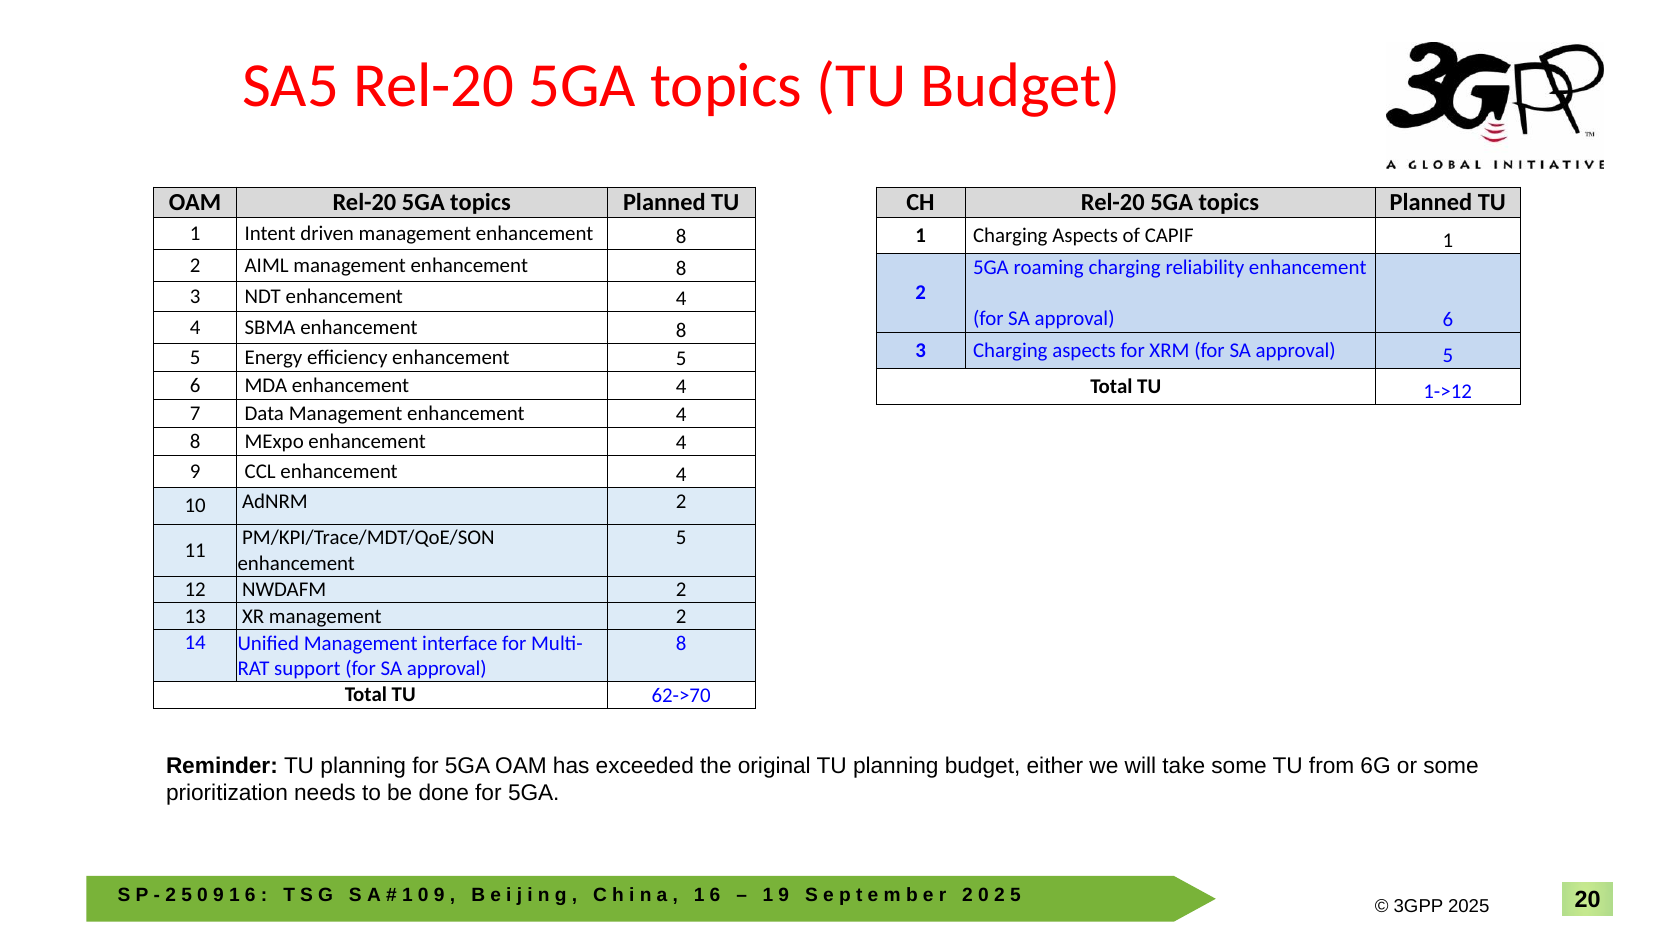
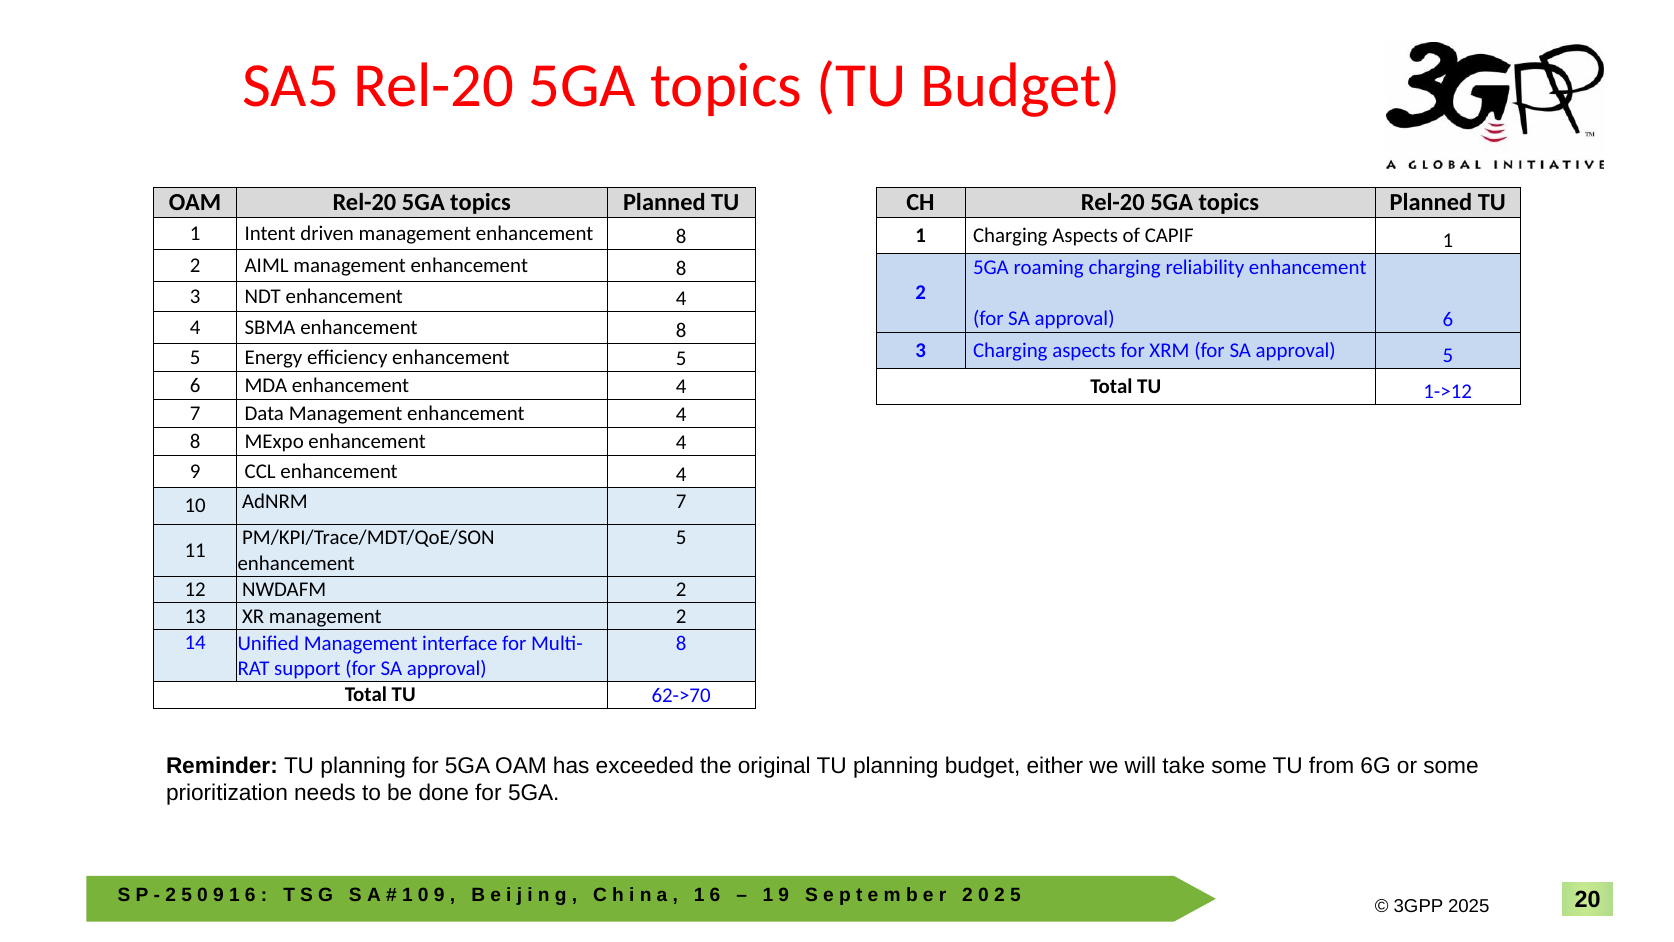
AdNRM 2: 2 -> 7 (681, 501)
